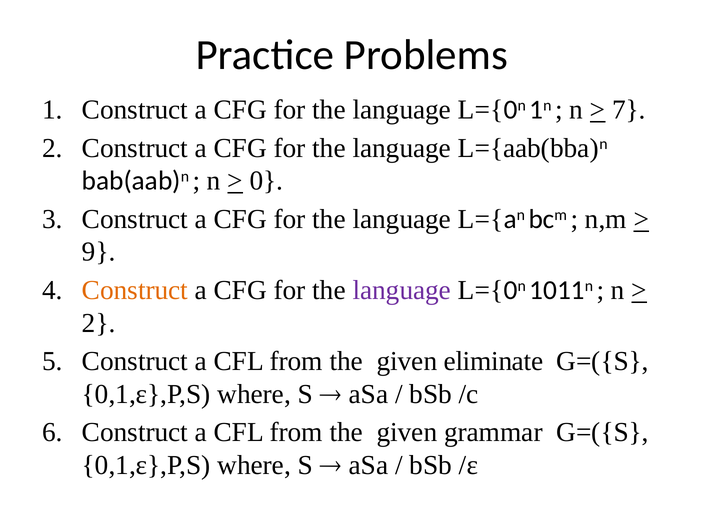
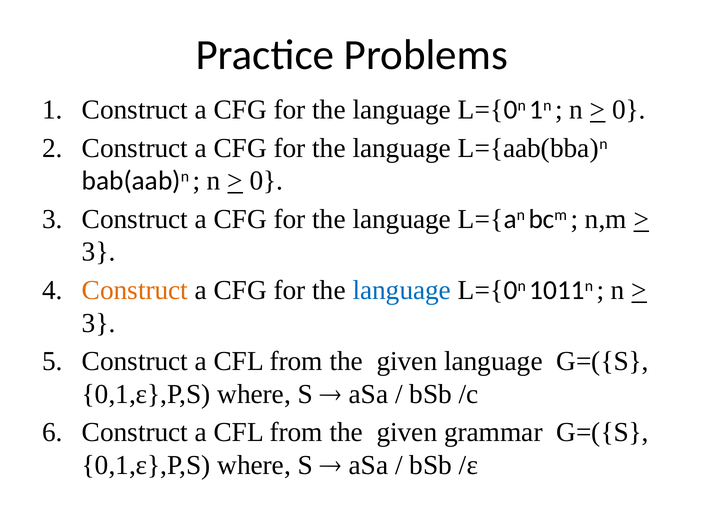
7: 7 -> 0 (629, 110)
9: 9 -> 3 (99, 252)
language colour: purple -> blue (402, 290)
2: 2 -> 3 (99, 323)
given eliminate: eliminate -> language (493, 361)
